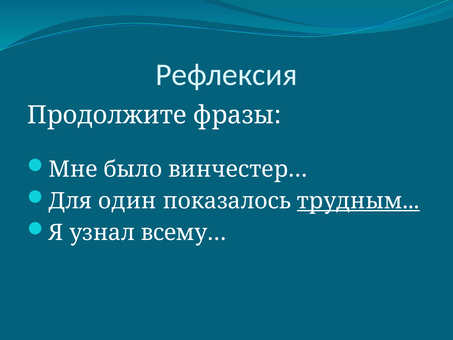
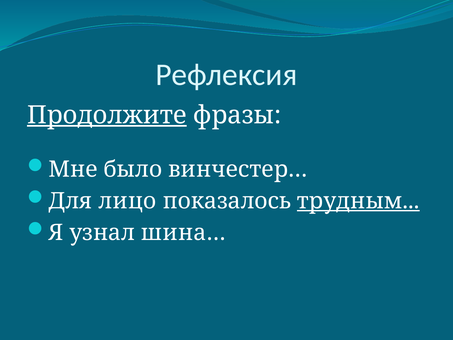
Продолжите underline: none -> present (107, 115)
один: один -> лицо (127, 201)
всему…: всему… -> шина… (183, 233)
